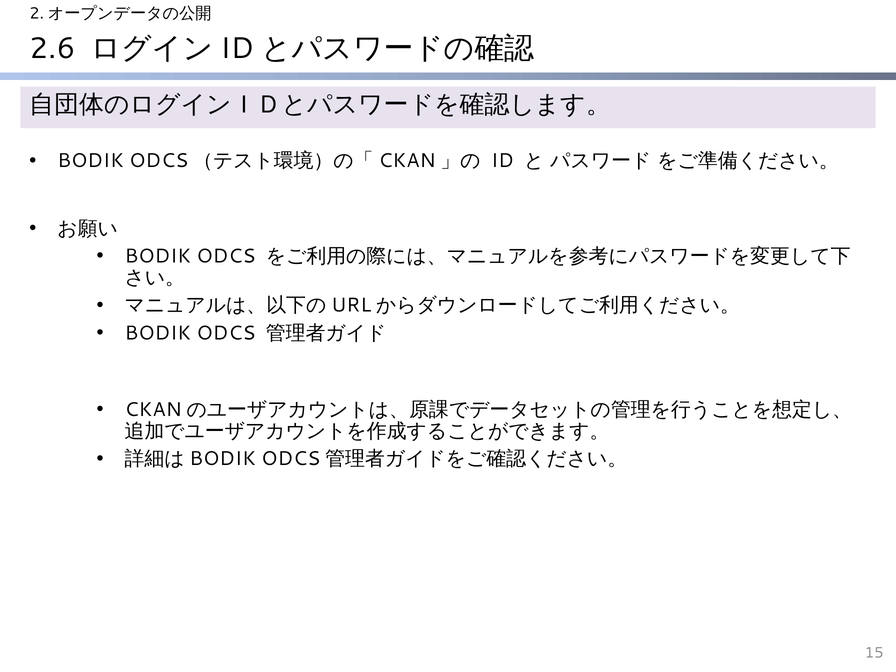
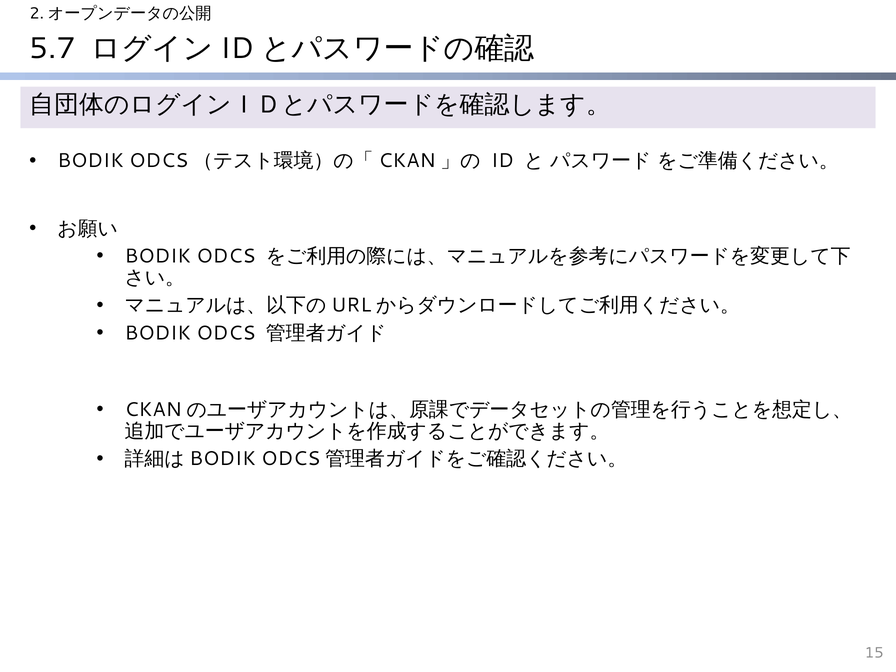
2.6: 2.6 -> 5.7 (52, 48)
